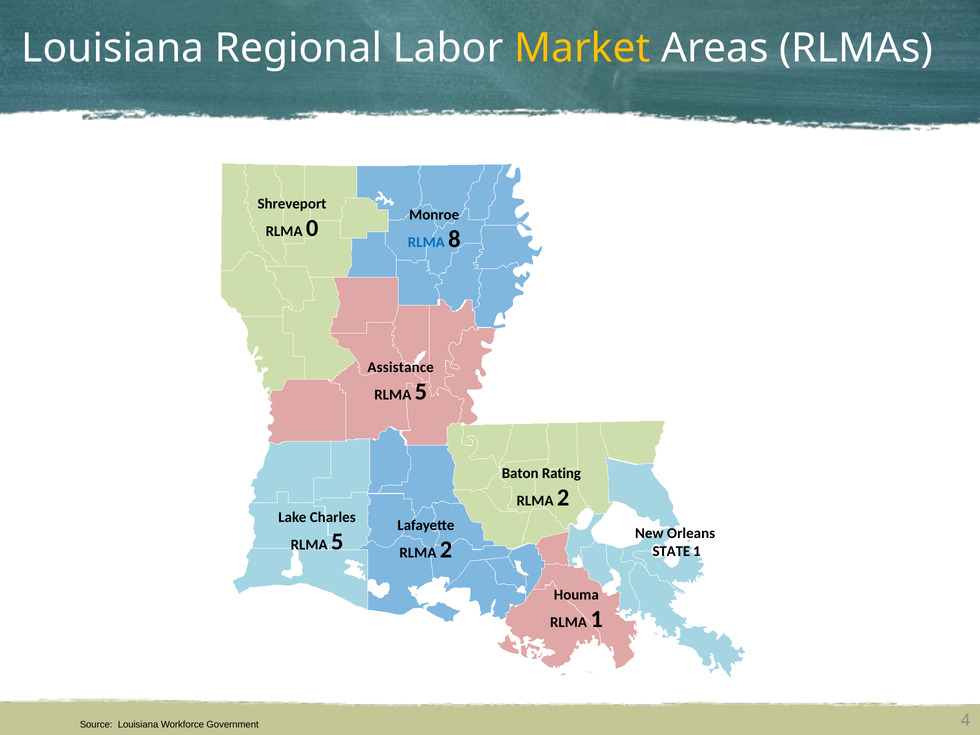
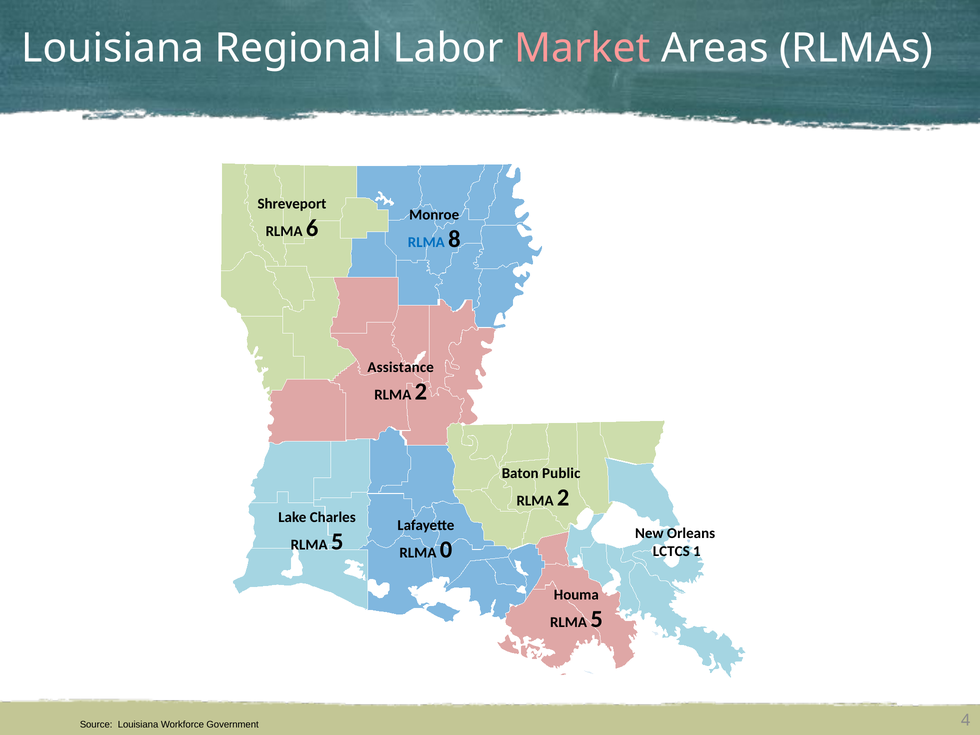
Market colour: yellow -> pink (582, 48)
0: 0 -> 6 (312, 228)
5: 5 -> 2 (421, 392)
Rating: Rating -> Public (561, 474)
STATE: STATE -> LCTCS (671, 551)
2: 2 -> 0 (446, 550)
1: 1 -> 5 (597, 619)
